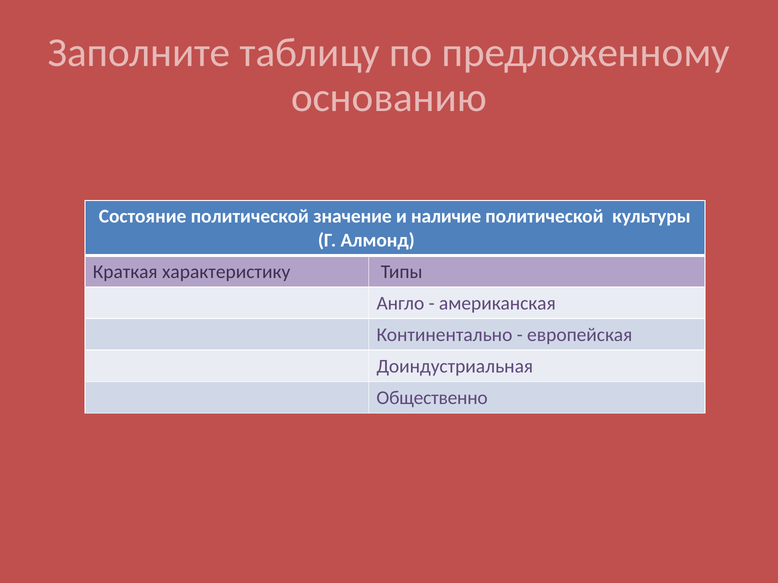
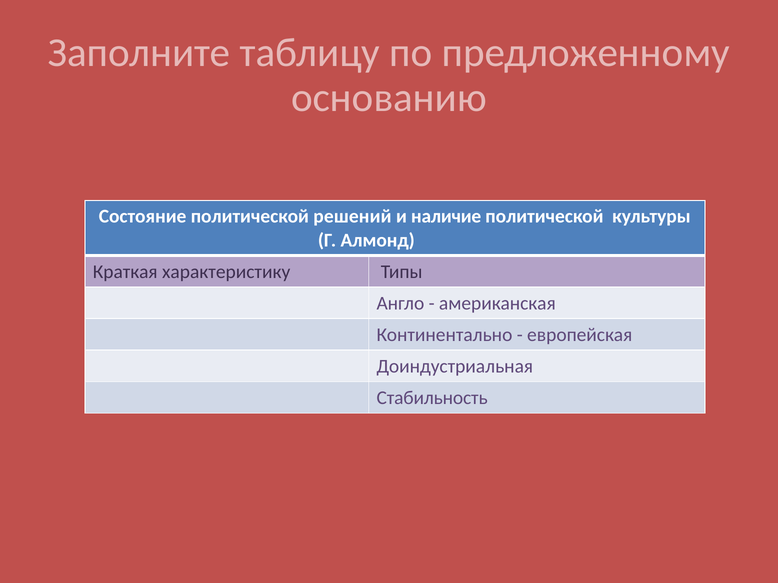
значение: значение -> решений (352, 217)
Общественно: Общественно -> Стабильность (432, 398)
